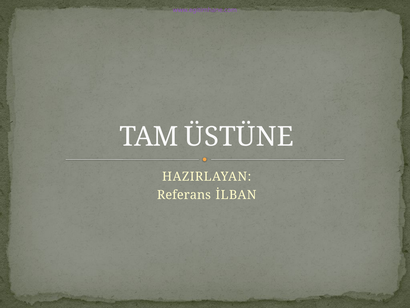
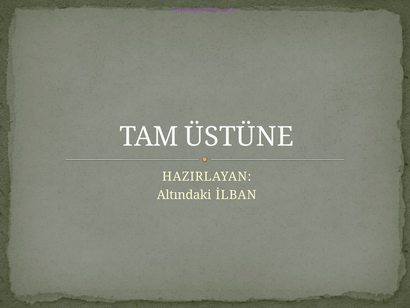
Referans: Referans -> Altındaki (184, 195)
